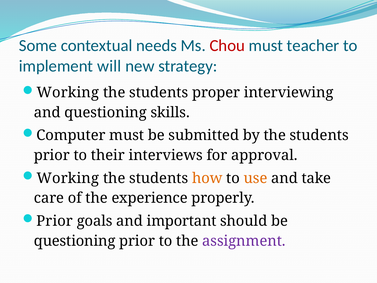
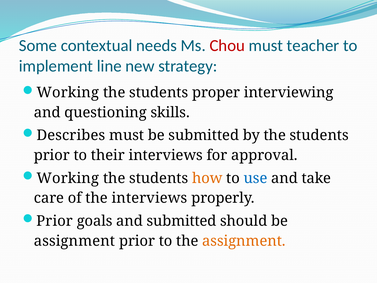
will: will -> line (109, 66)
Computer: Computer -> Describes (71, 135)
use colour: orange -> blue (255, 178)
the experience: experience -> interviews (149, 198)
and important: important -> submitted (182, 221)
questioning: questioning -> assignment (75, 241)
assignment colour: purple -> orange (244, 241)
